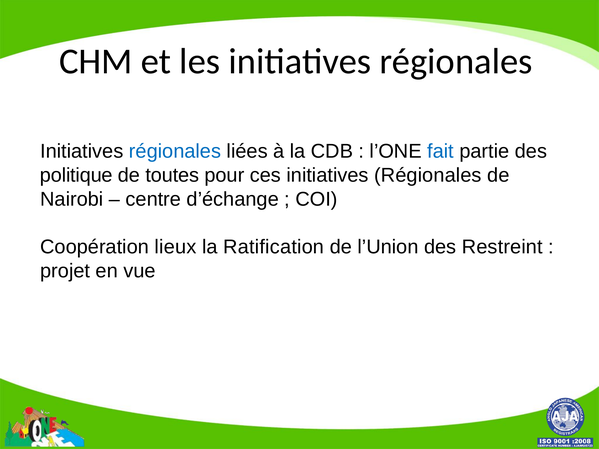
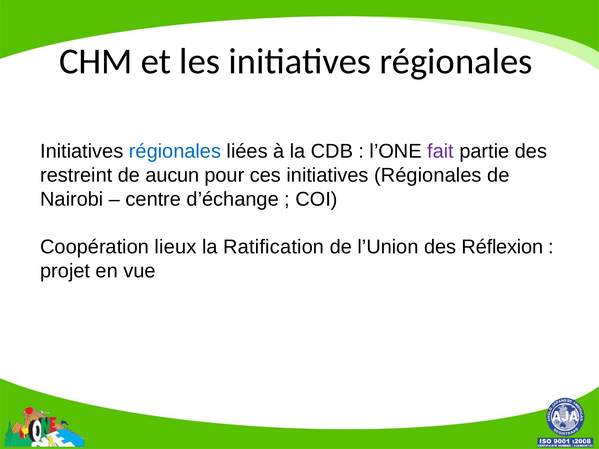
fait colour: blue -> purple (441, 151)
politique: politique -> restreint (76, 175)
toutes: toutes -> aucun (172, 175)
Restreint: Restreint -> Réflexion (502, 247)
